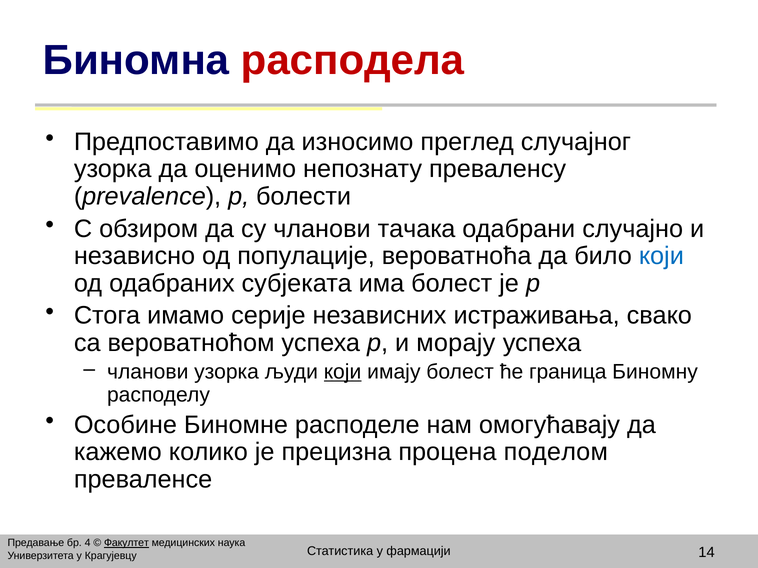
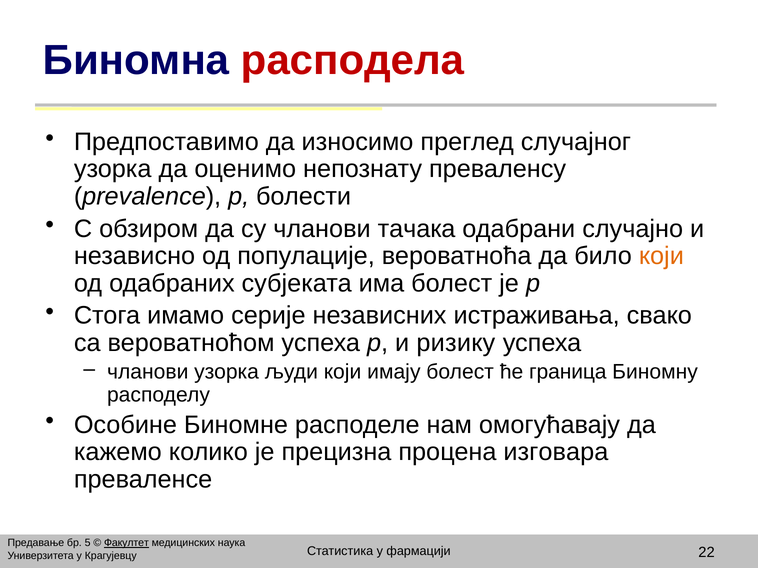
који colour: blue -> orange (661, 256)
морају: морају -> ризику (456, 343)
који underline: present -> none (343, 372)
поделом: поделом -> изговара (556, 452)
4: 4 -> 5 (88, 543)
14: 14 -> 22 (707, 553)
